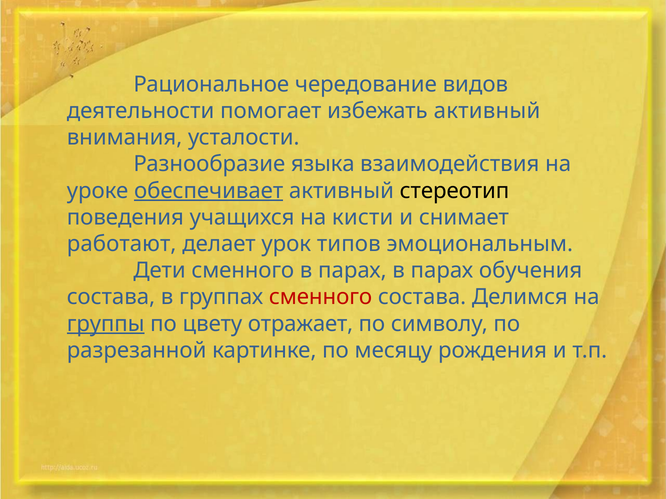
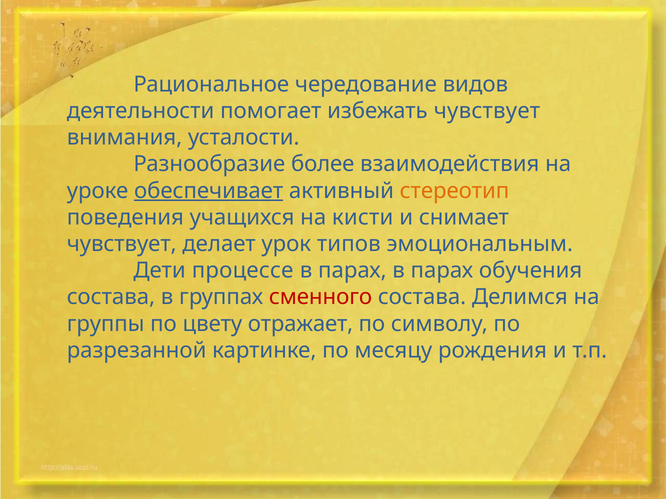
избежать активный: активный -> чувствует (487, 111)
языка: языка -> более (323, 164)
стереотип colour: black -> orange (455, 191)
работают: работают -> чувствует (122, 244)
Дети сменного: сменного -> процессе (243, 271)
группы underline: present -> none (106, 324)
